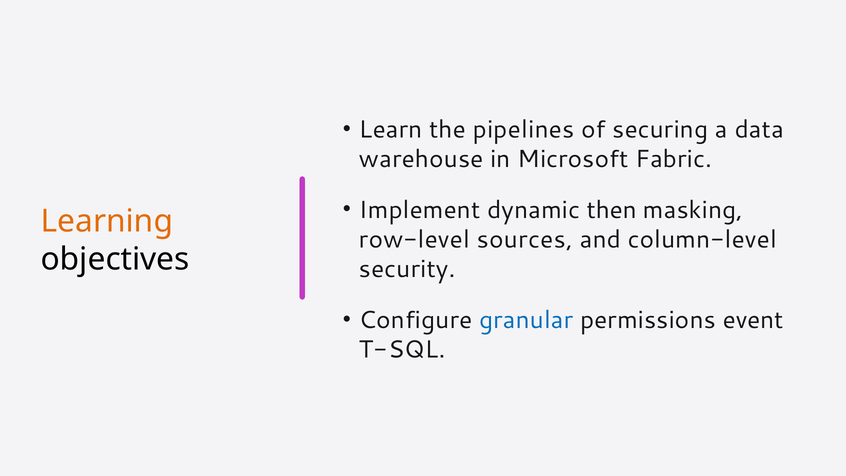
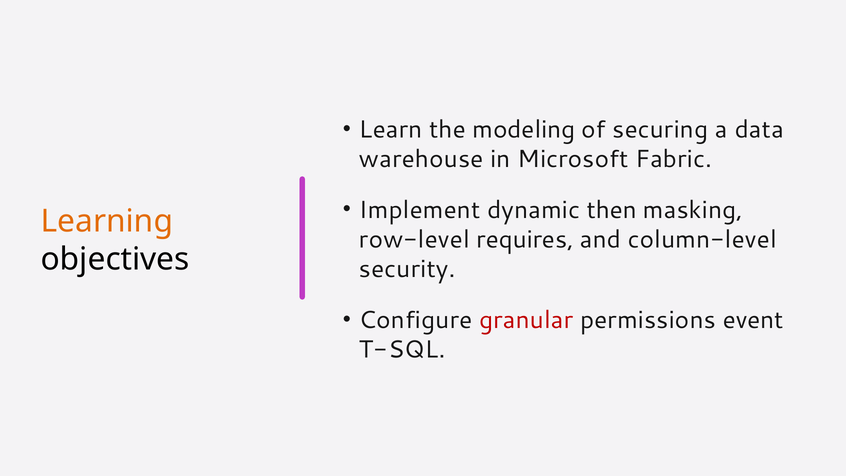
pipelines: pipelines -> modeling (524, 129)
sources: sources -> requires (525, 240)
granular colour: blue -> red (526, 320)
